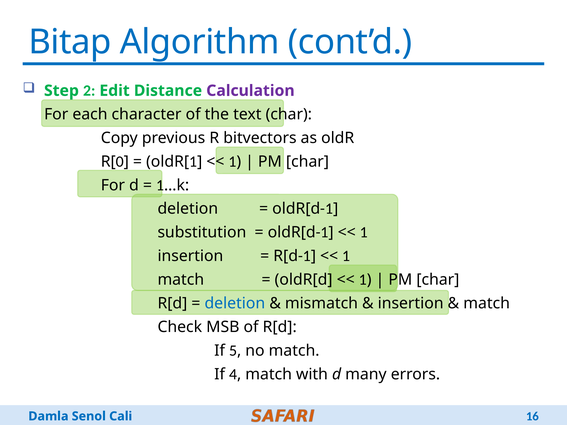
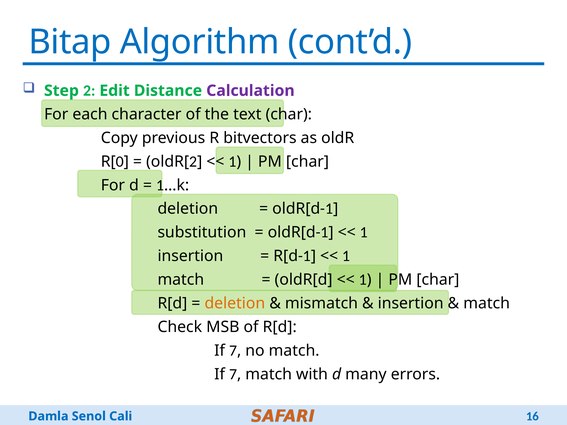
1: 1 -> 2 (193, 162)
deletion colour: blue -> orange (235, 303)
5: 5 -> 7 (233, 351)
4: 4 -> 7 (233, 374)
